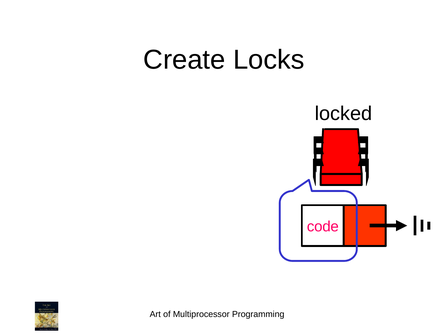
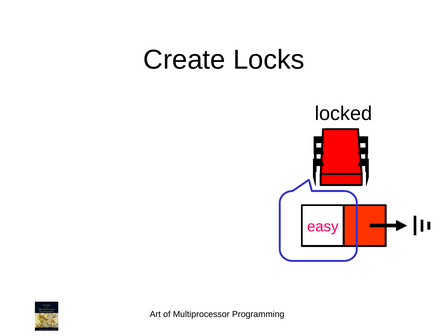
code: code -> easy (323, 227)
